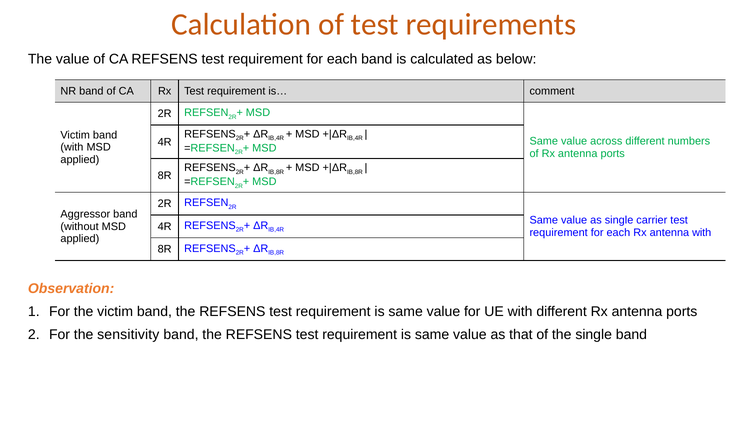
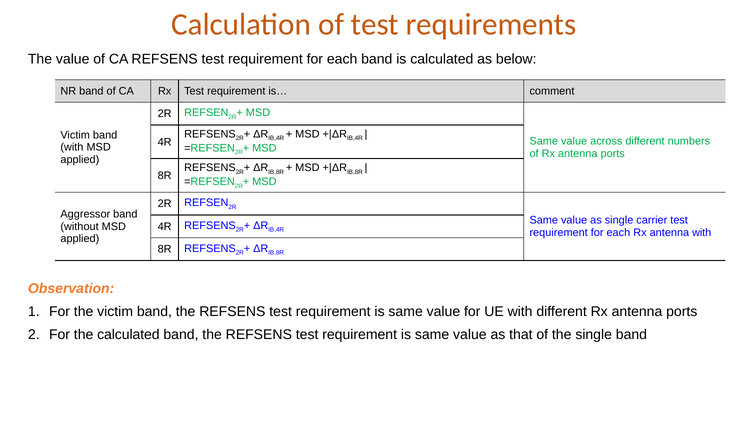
the sensitivity: sensitivity -> calculated (128, 334)
